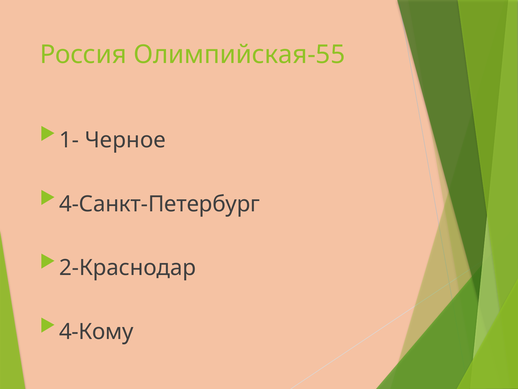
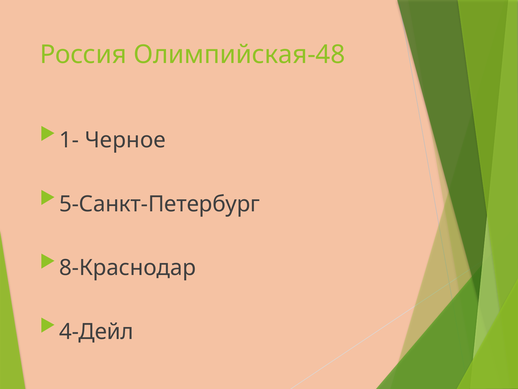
Олимпийская-55: Олимпийская-55 -> Олимпийская-48 (239, 54)
4-Санкт-Петербург: 4-Санкт-Петербург -> 5-Санкт-Петербург (160, 204)
2-Краснодар: 2-Краснодар -> 8-Краснодар (128, 268)
4-Кому: 4-Кому -> 4-Дейл (96, 331)
